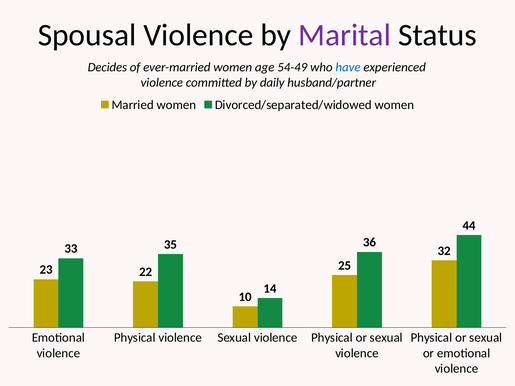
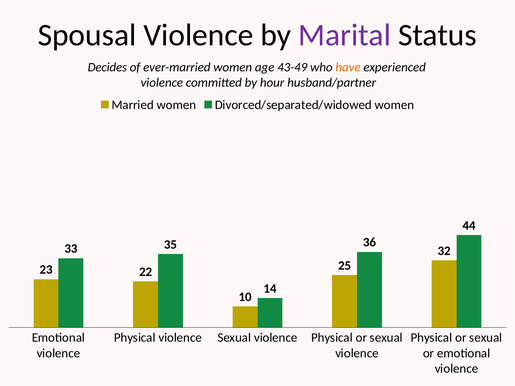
54-49: 54-49 -> 43-49 (292, 67)
have colour: blue -> orange (348, 67)
daily: daily -> hour (272, 83)
